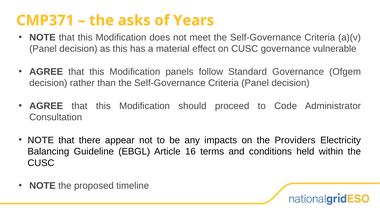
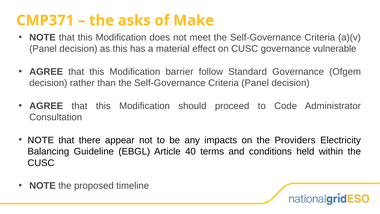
Years: Years -> Make (194, 20)
panels: panels -> barrier (179, 72)
16: 16 -> 40 (190, 151)
